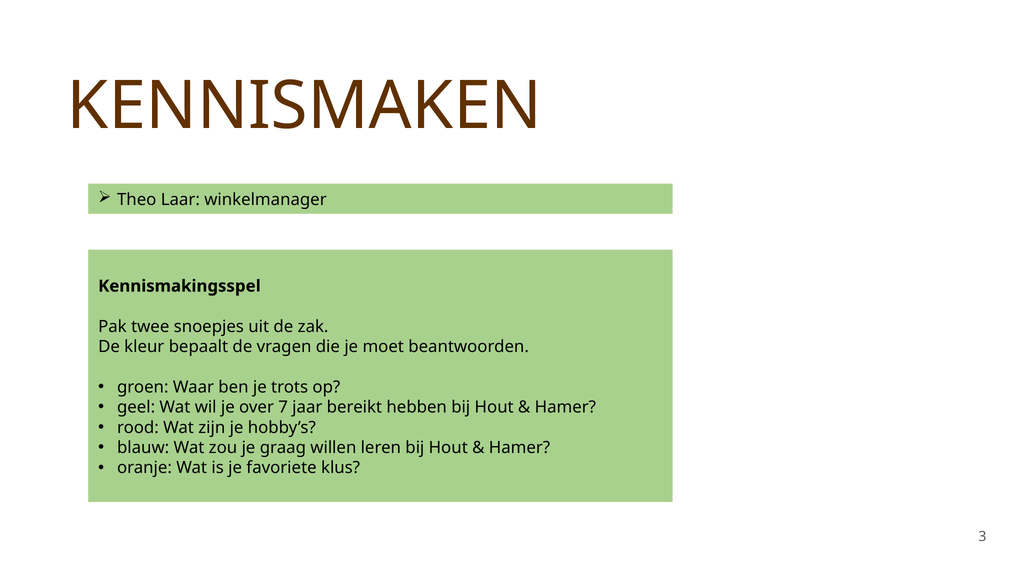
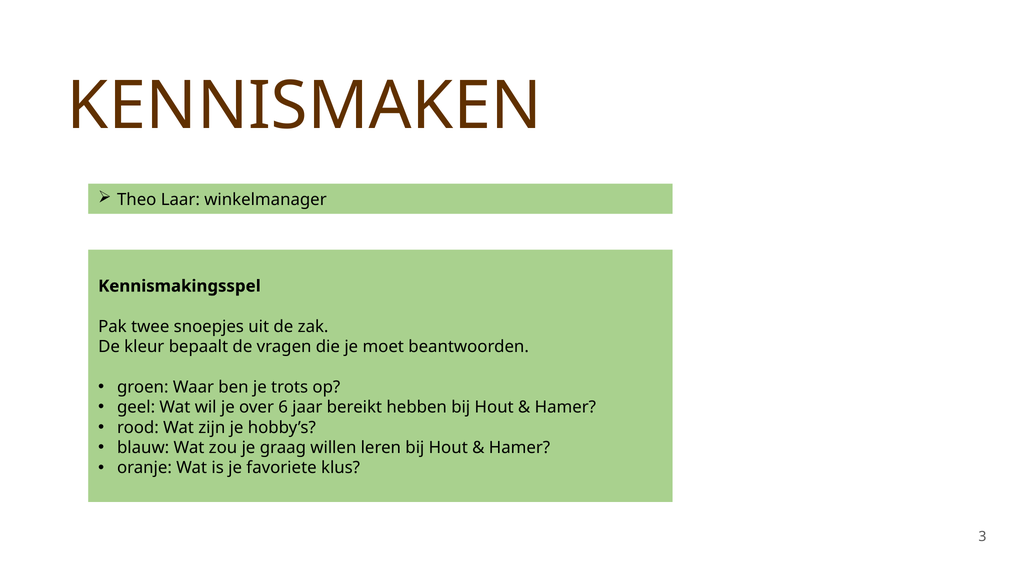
7: 7 -> 6 (283, 407)
